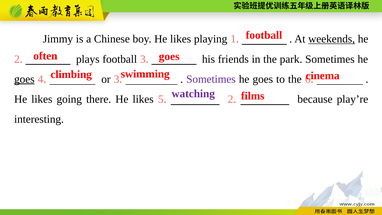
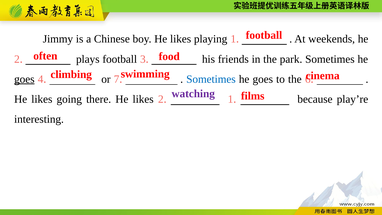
weekends underline: present -> none (332, 39)
often goes: goes -> food (169, 56)
or 3: 3 -> 7 (117, 79)
Sometimes colour: purple -> blue (211, 79)
likes 5: 5 -> 2 (161, 99)
2: 2 -> 1 (231, 99)
